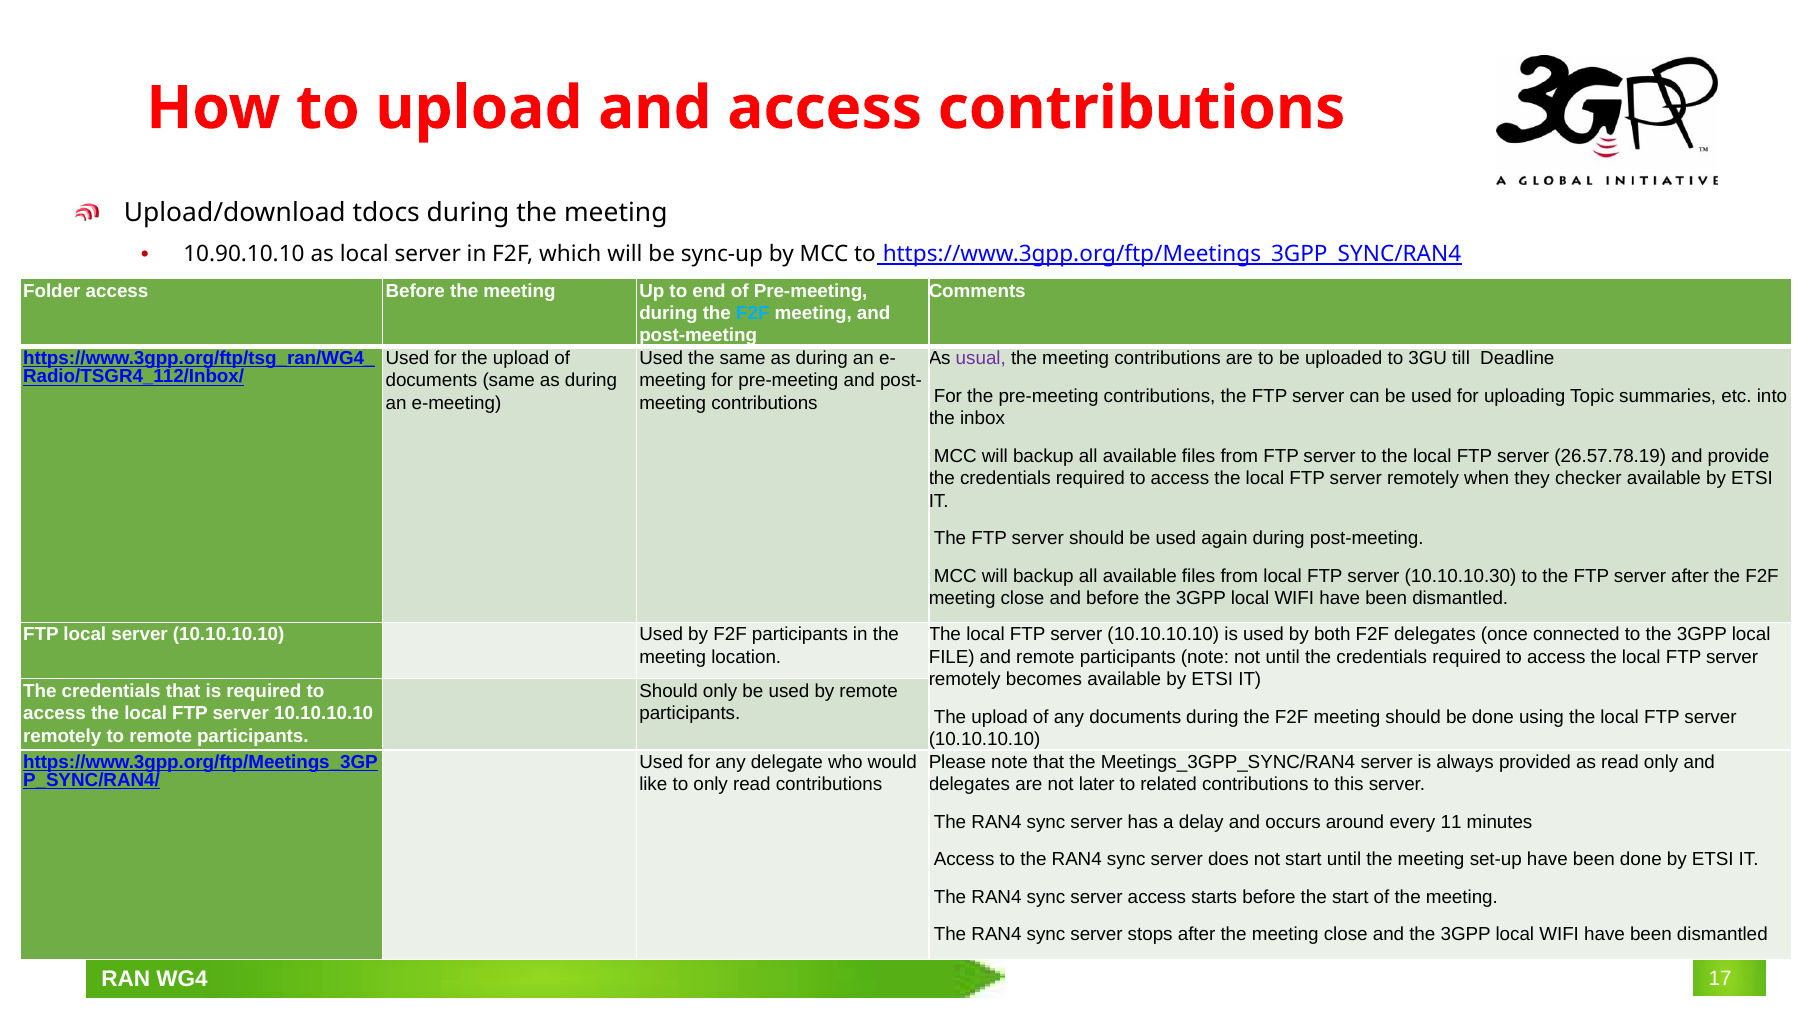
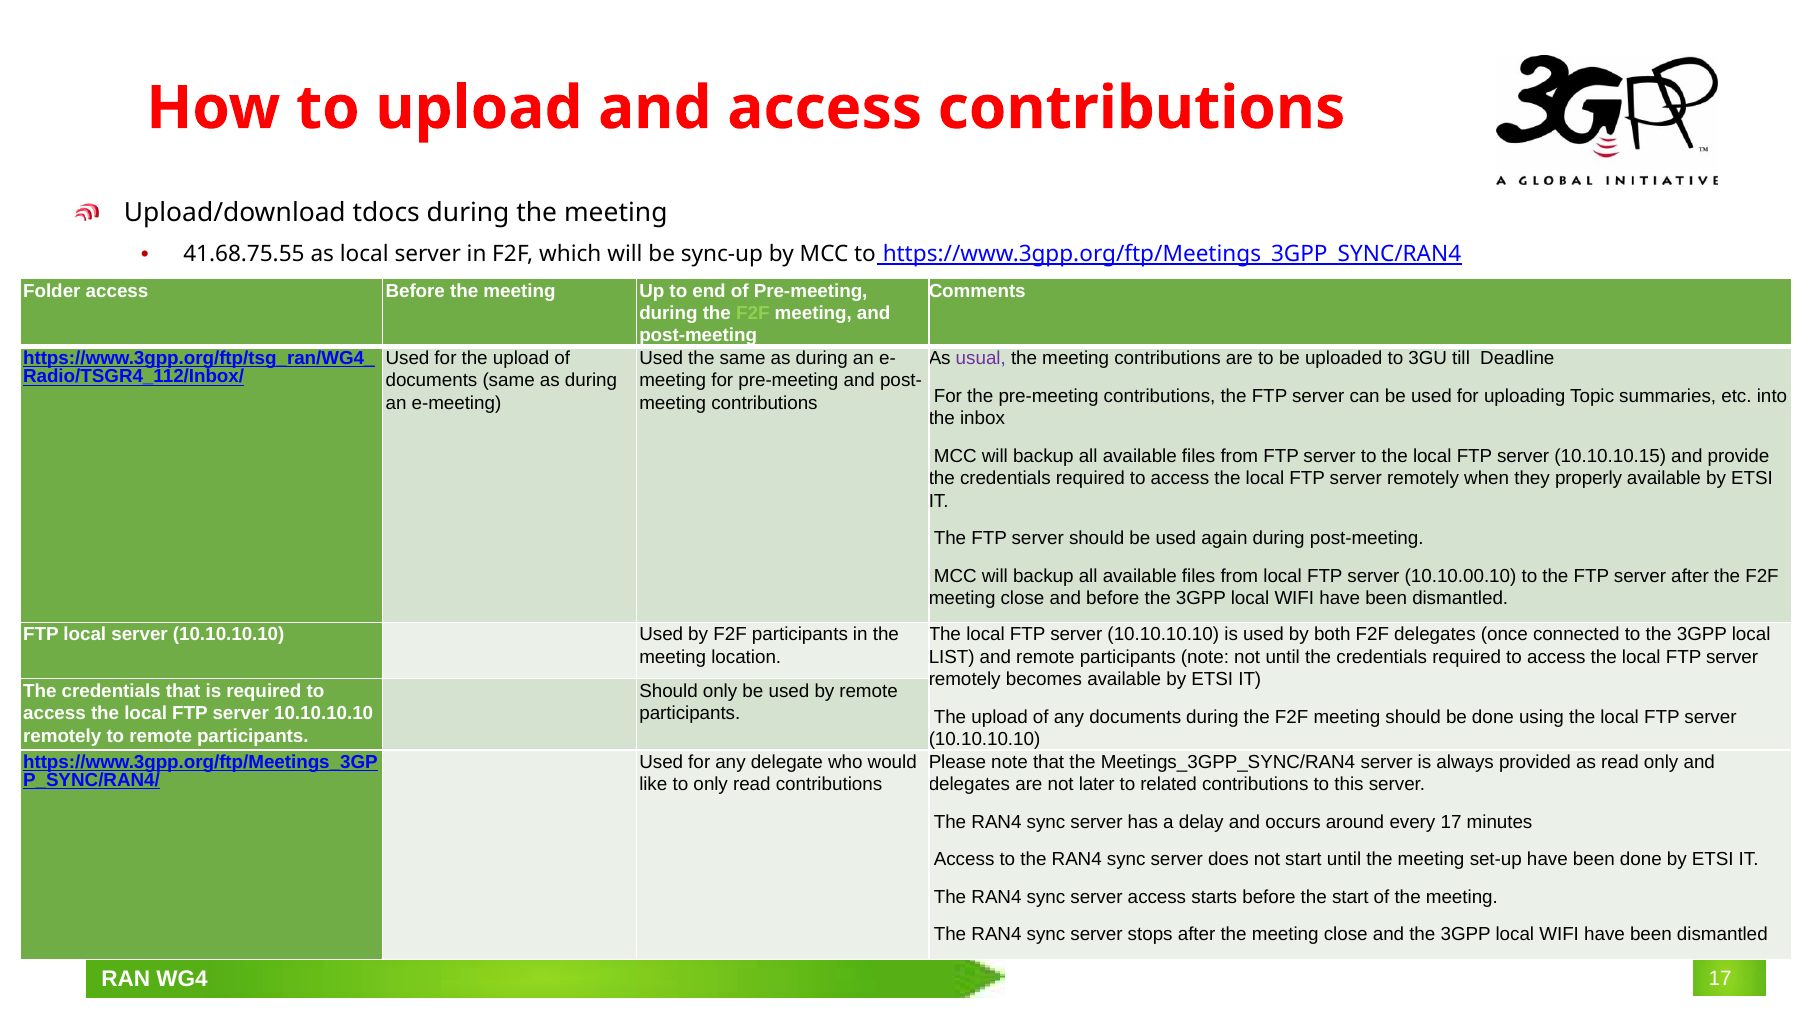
10.90.10.10: 10.90.10.10 -> 41.68.75.55 (244, 254)
F2F colour: light blue -> light green (753, 313)
26.57.78.19: 26.57.78.19 -> 10.10.10.15 (1610, 456)
checker: checker -> properly (1589, 478)
10.10.10.30: 10.10.10.30 -> 10.10.00.10 (1461, 576)
FILE: FILE -> LIST (952, 657)
every 11: 11 -> 17 (1451, 822)
